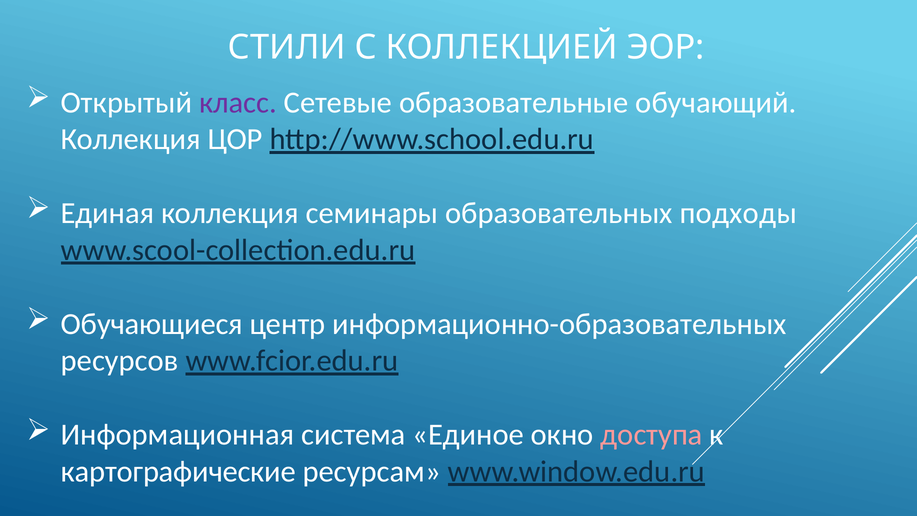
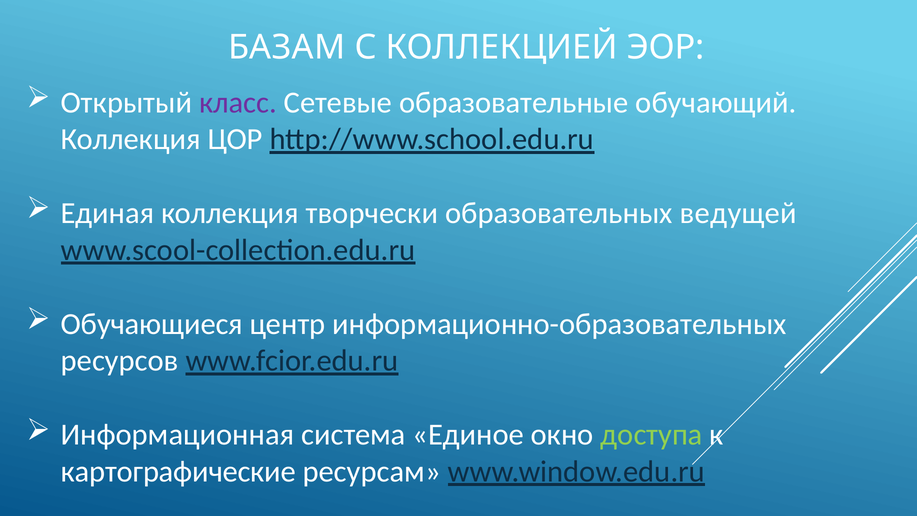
СТИЛИ: СТИЛИ -> БАЗАМ (287, 47)
семинары: семинары -> творчески (372, 213)
подходы: подходы -> ведущей (738, 213)
доступа colour: pink -> light green (652, 435)
